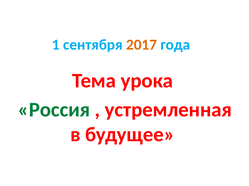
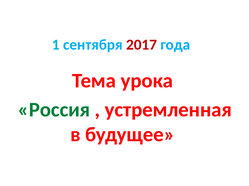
2017 colour: orange -> red (142, 45)
